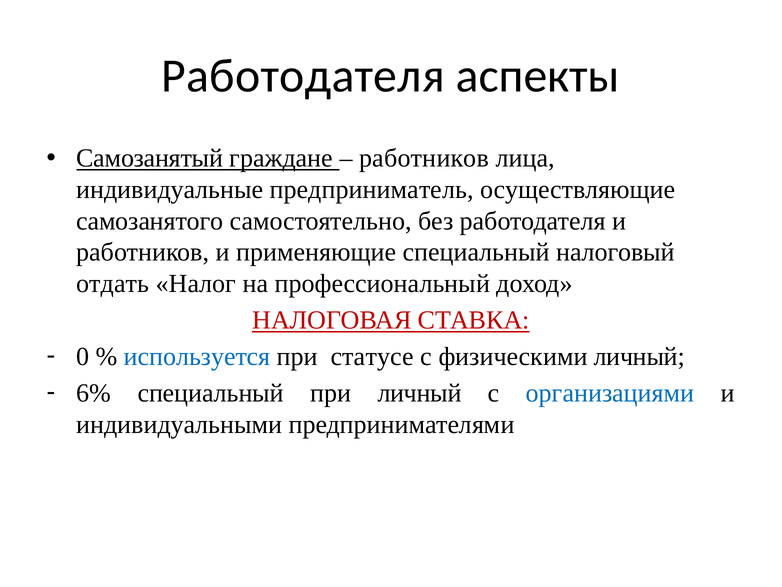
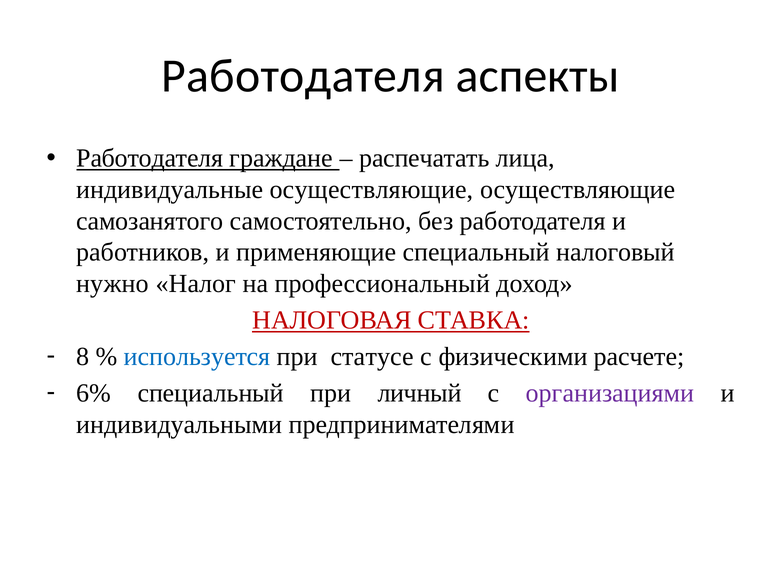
Самозанятый: Самозанятый -> Работодателя (150, 158)
работников: работников -> распечатать (424, 158)
индивидуальные предприниматель: предприниматель -> осуществляющие (372, 190)
отдать: отдать -> нужно (113, 283)
0: 0 -> 8 (83, 356)
физическими личный: личный -> расчете (639, 356)
организациями colour: blue -> purple (610, 393)
